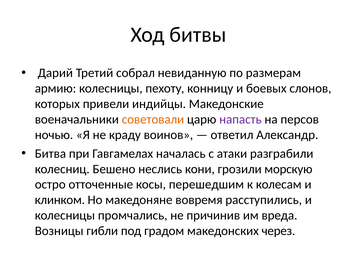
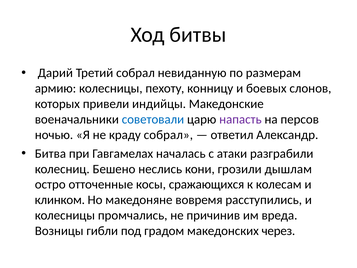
советовали colour: orange -> blue (153, 119)
краду воинов: воинов -> собрал (168, 135)
морскую: морскую -> дышлам (288, 169)
перешедшим: перешедшим -> сражающихся (207, 184)
